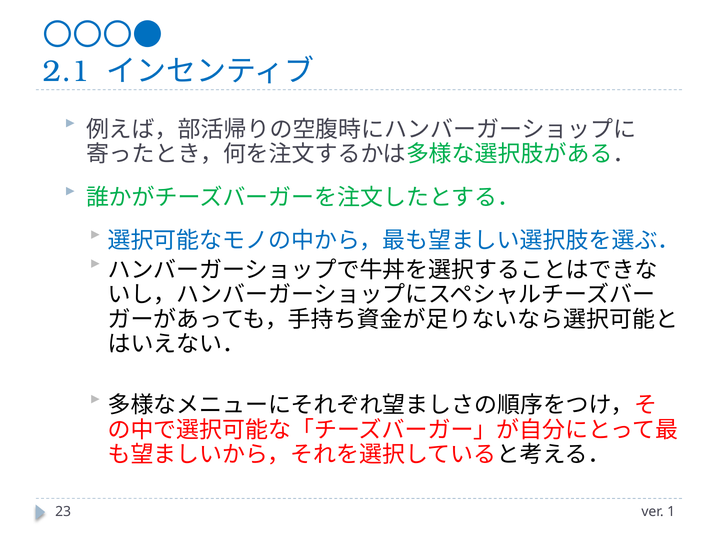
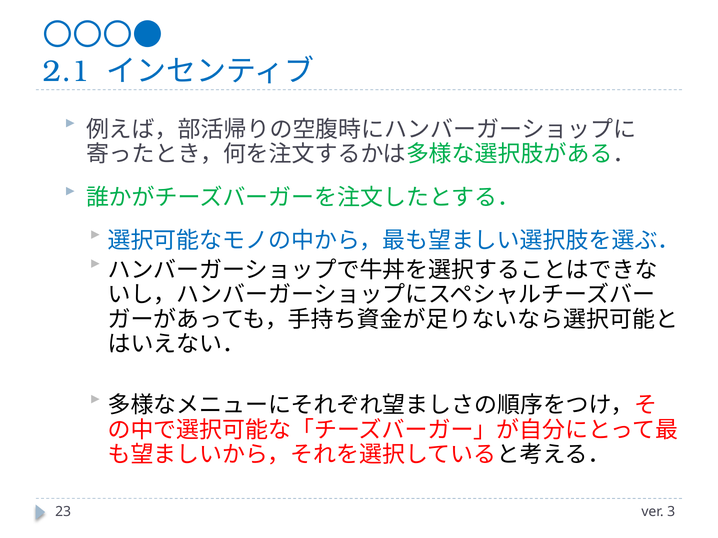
1: 1 -> 3 (671, 512)
